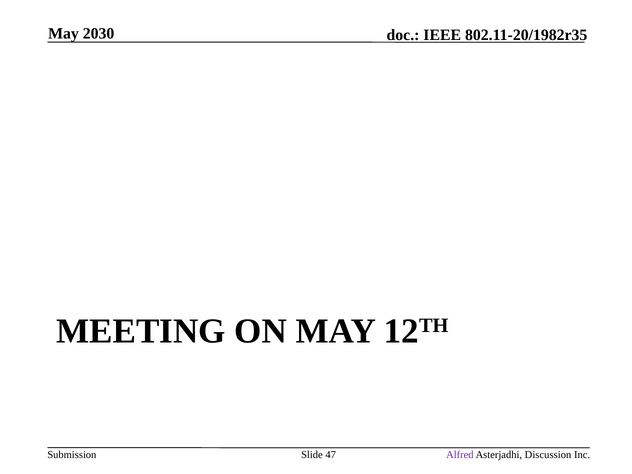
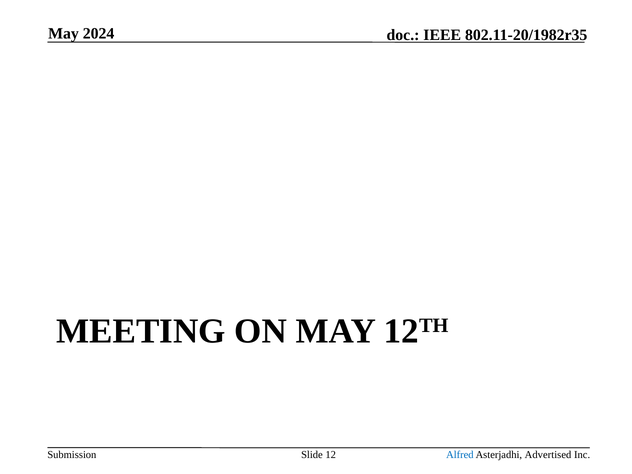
2030: 2030 -> 2024 (99, 34)
47: 47 -> 12 (331, 455)
Alfred colour: purple -> blue (460, 455)
Discussion: Discussion -> Advertised (548, 455)
